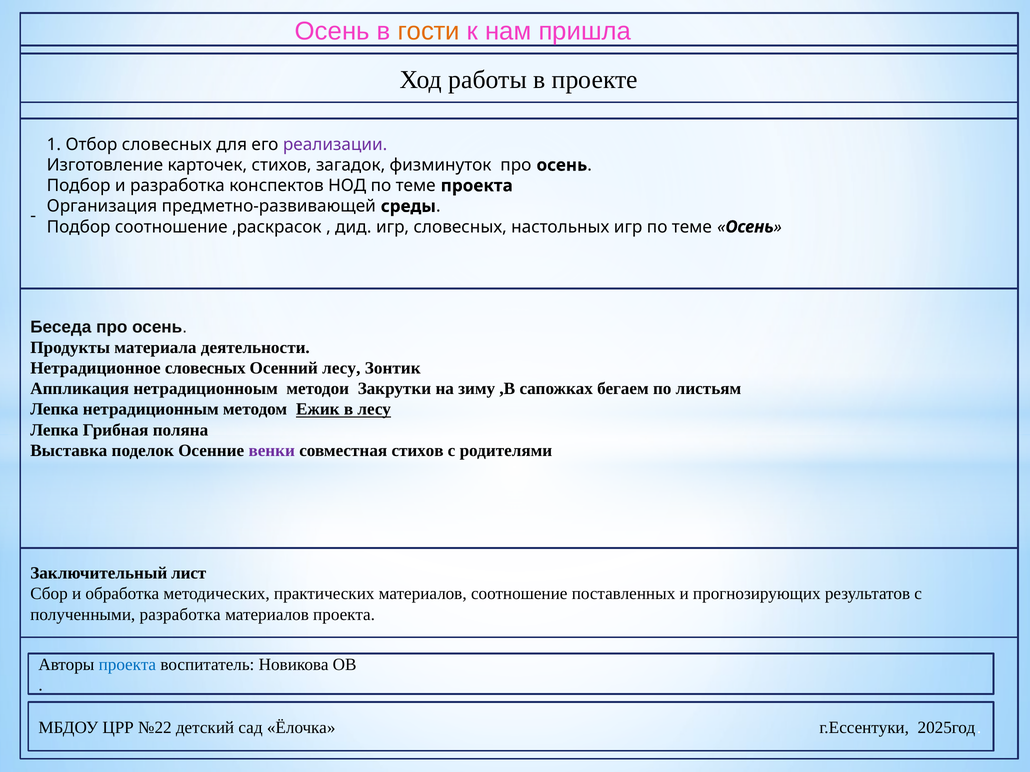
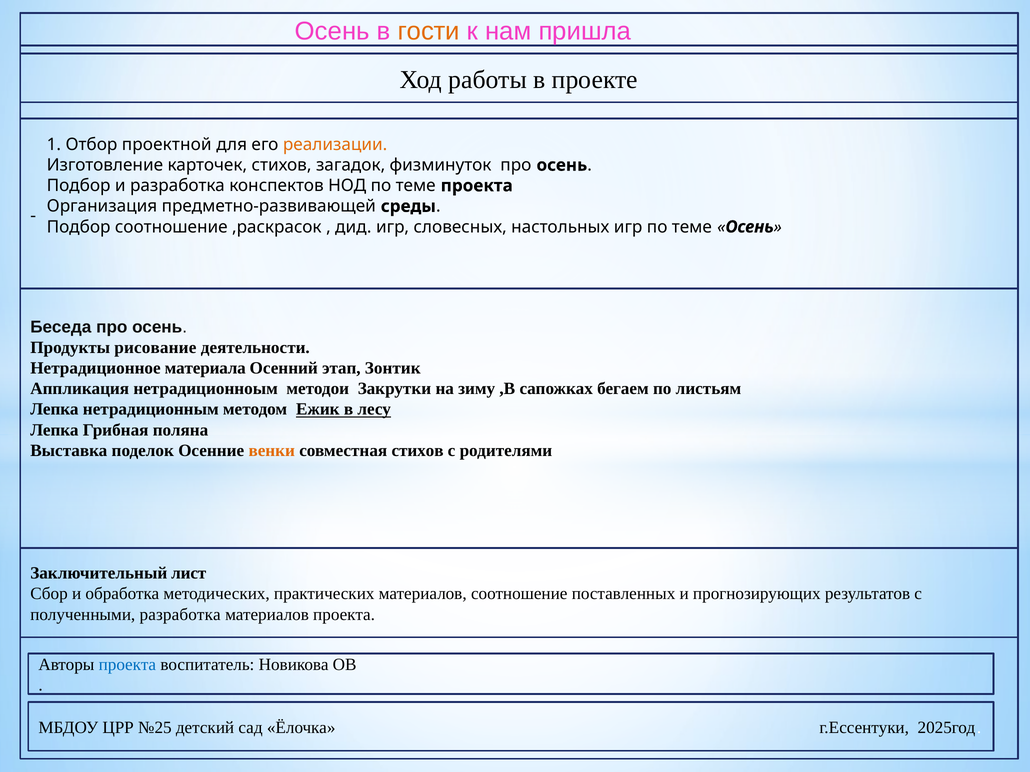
Отбор словесных: словесных -> проектной (167, 145)
реализации colour: purple -> orange (335, 145)
материала: материала -> рисование (155, 348)
Нетрадиционное словесных: словесных -> материала (205, 368)
Осенний лесу: лесу -> этап (341, 368)
венки colour: purple -> orange (272, 451)
№22: №22 -> №25 (155, 728)
